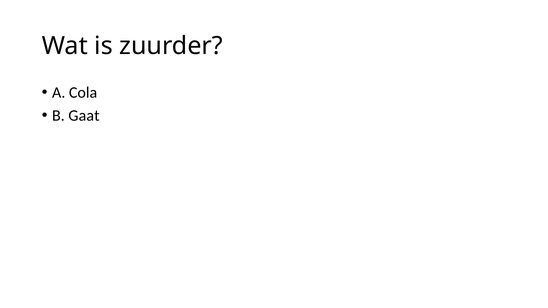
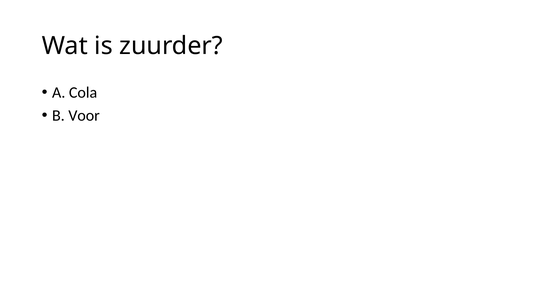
Gaat: Gaat -> Voor (84, 116)
